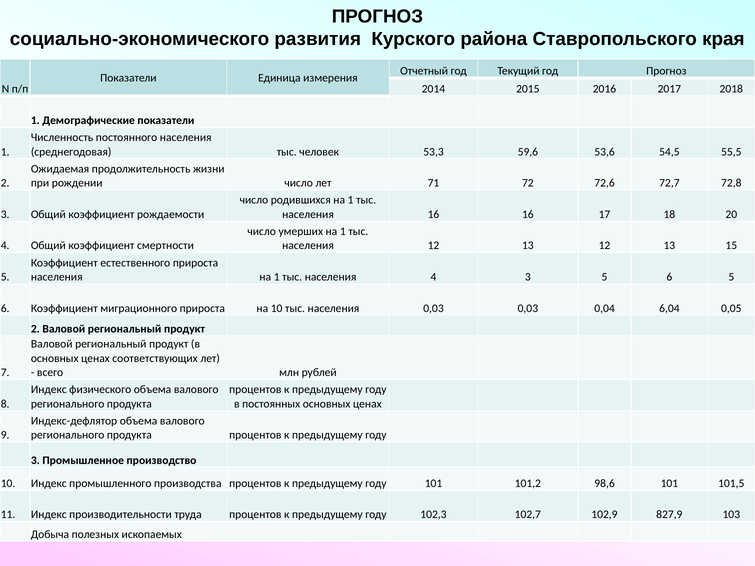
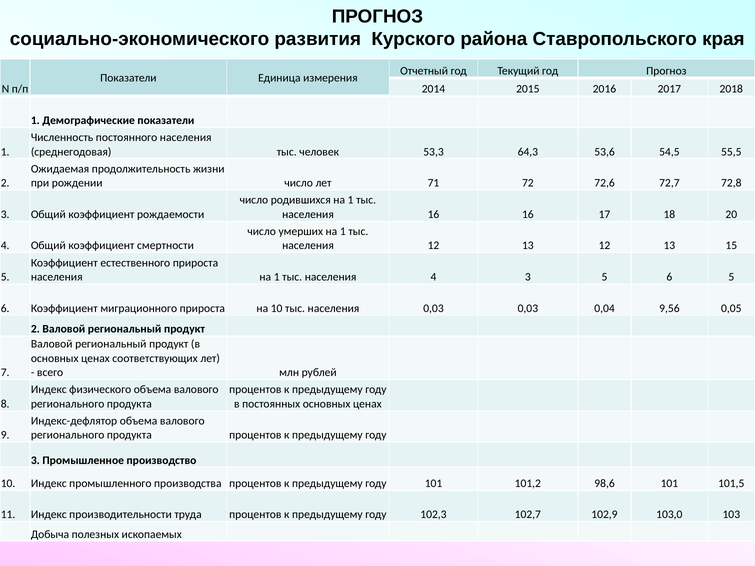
59,6: 59,6 -> 64,3 (528, 152)
6,04: 6,04 -> 9,56 (669, 308)
827,9: 827,9 -> 103,0 (669, 515)
